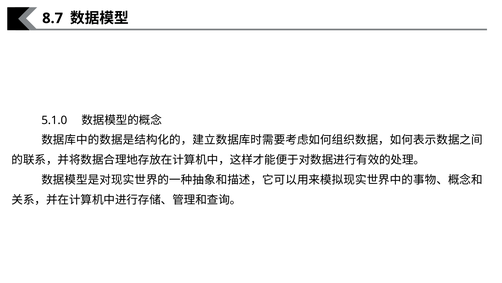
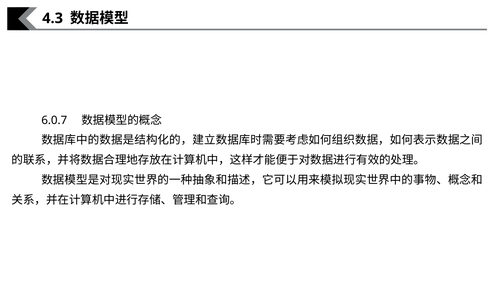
8.7: 8.7 -> 4.3 (53, 18)
5.1.0: 5.1.0 -> 6.0.7 (54, 120)
